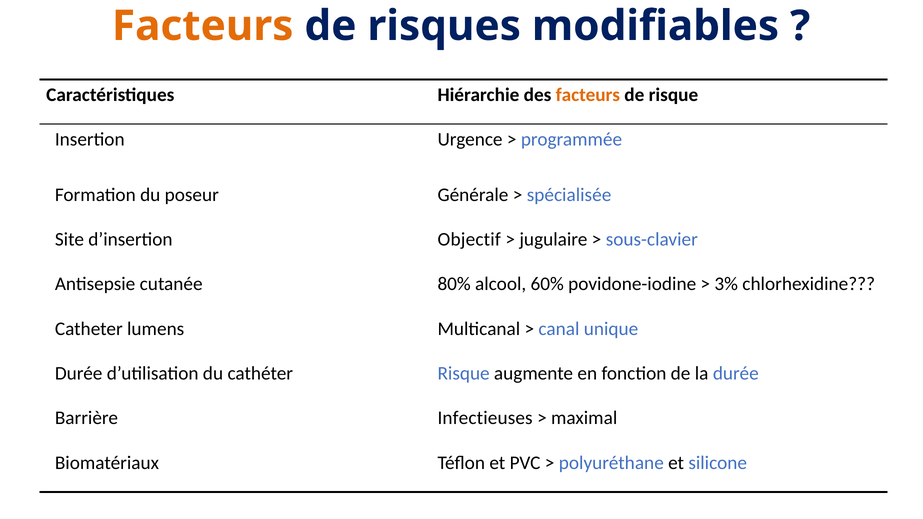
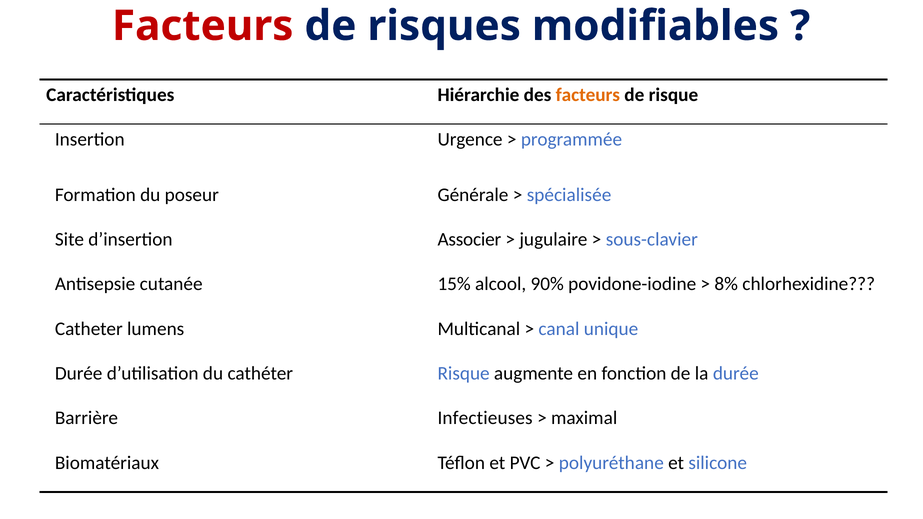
Facteurs colour: orange -> red (203, 26)
Objectif: Objectif -> Associer (469, 239)
80%: 80% -> 15% (454, 284)
60%: 60% -> 90% (547, 284)
3%: 3% -> 8% (726, 284)
